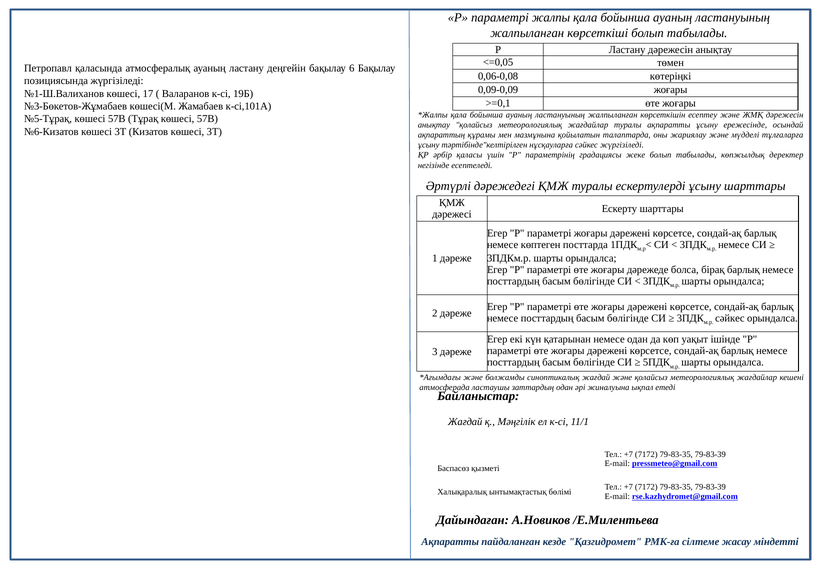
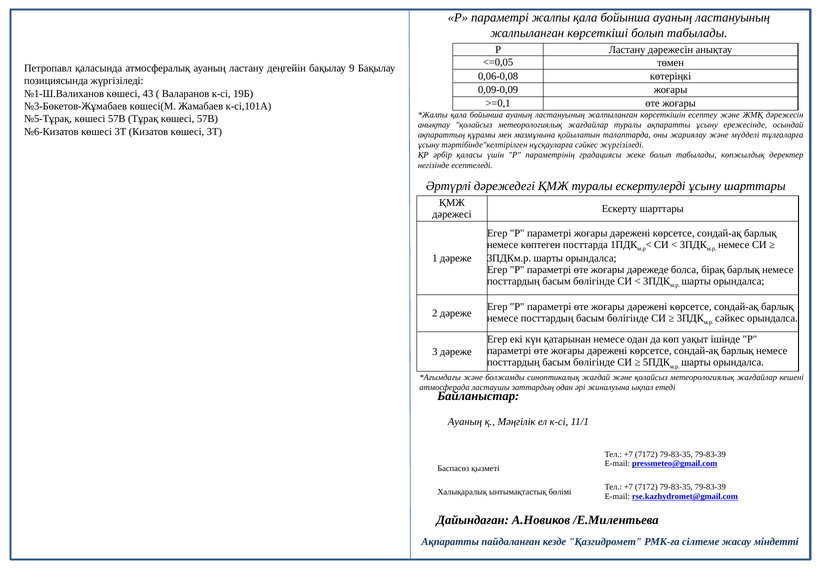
6: 6 -> 9 (352, 68)
17: 17 -> 43 (148, 93)
Жағдай: Жағдай -> Ауаның (465, 421)
